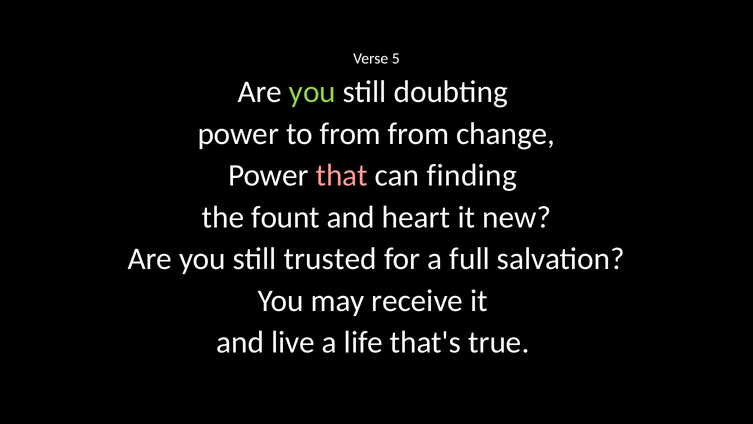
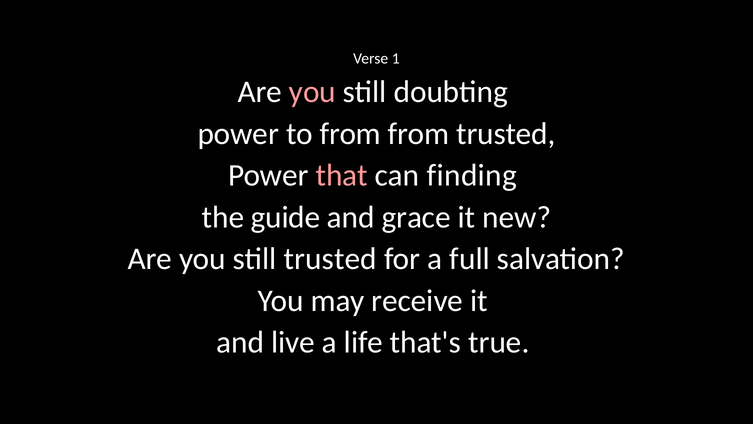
5: 5 -> 1 (396, 59)
you colour: light green -> pink (312, 92)
from change: change -> trusted (506, 134)
fount: fount -> guide (286, 217)
heart: heart -> grace (416, 217)
